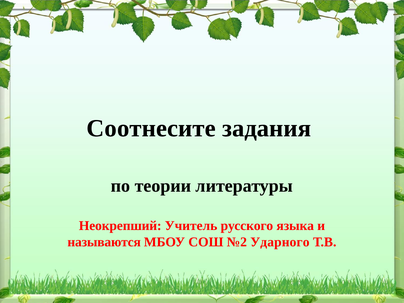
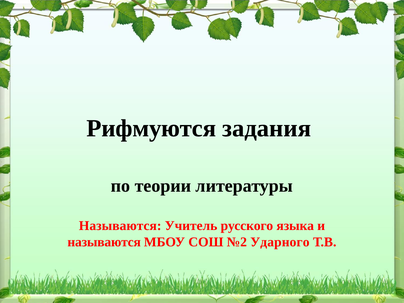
Соотнесите: Соотнесите -> Рифмуются (151, 128)
Неокрепший: Неокрепший -> Называются (120, 226)
